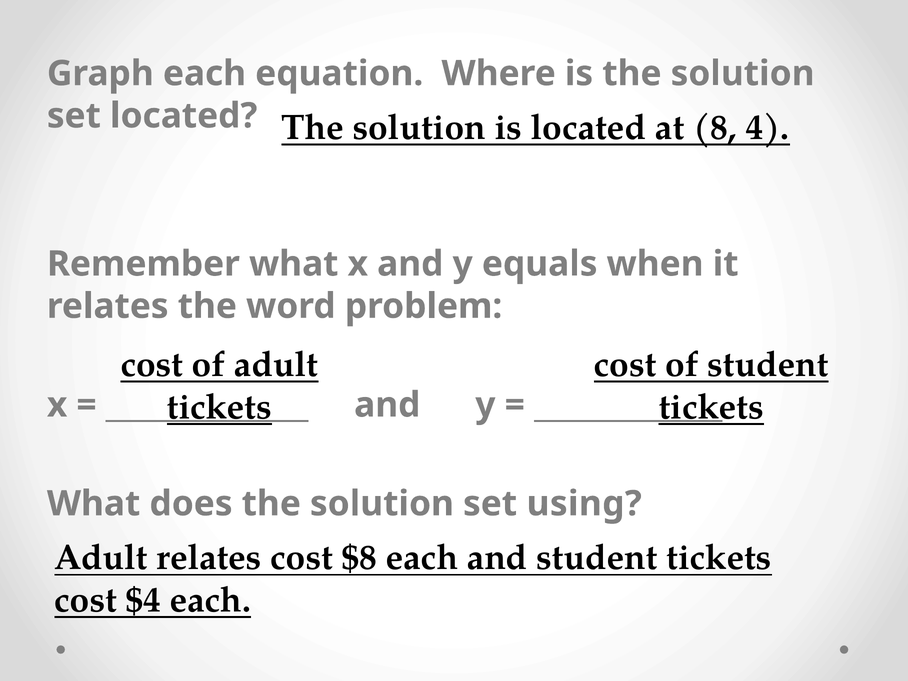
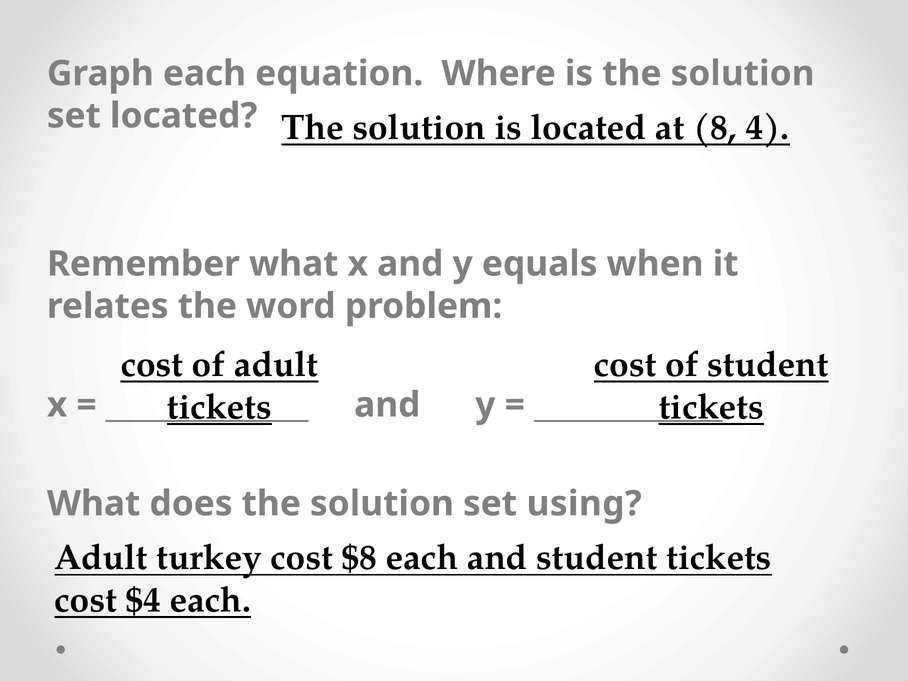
Adult relates: relates -> turkey (209, 558)
